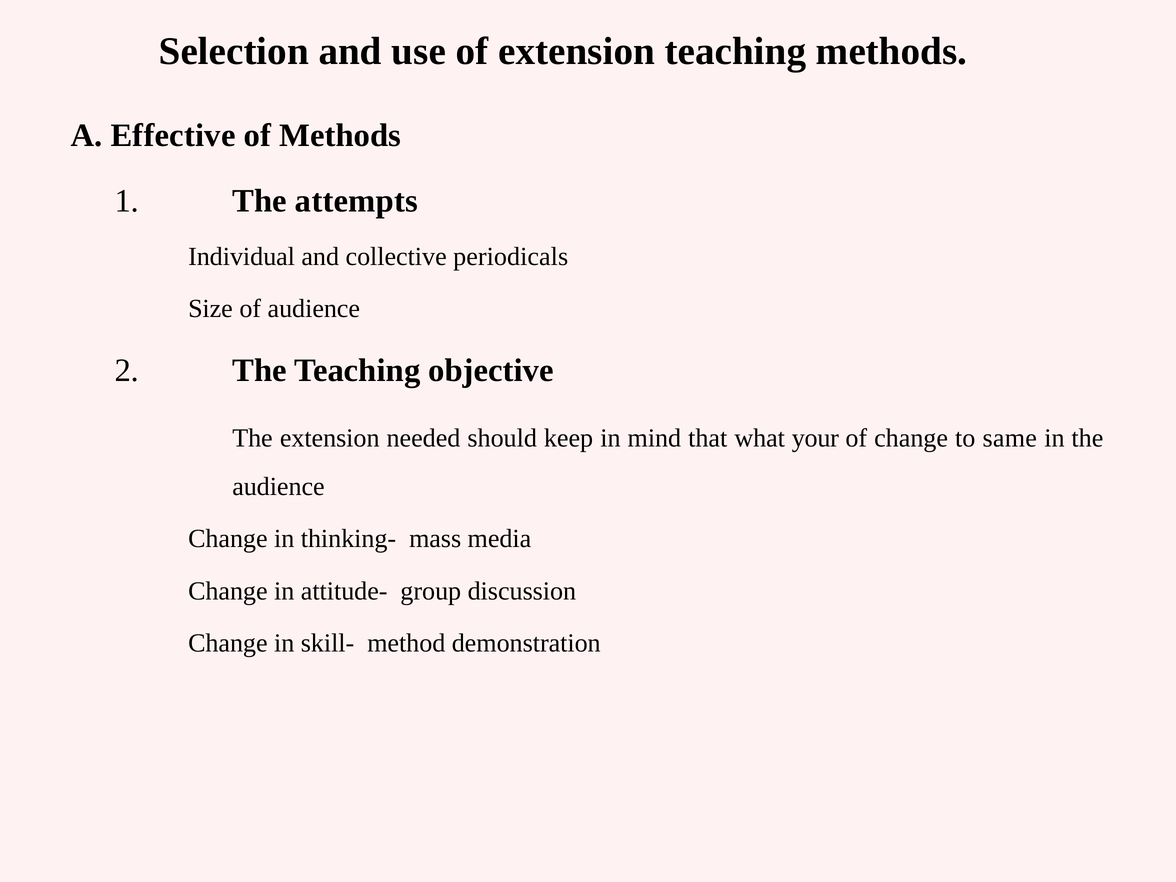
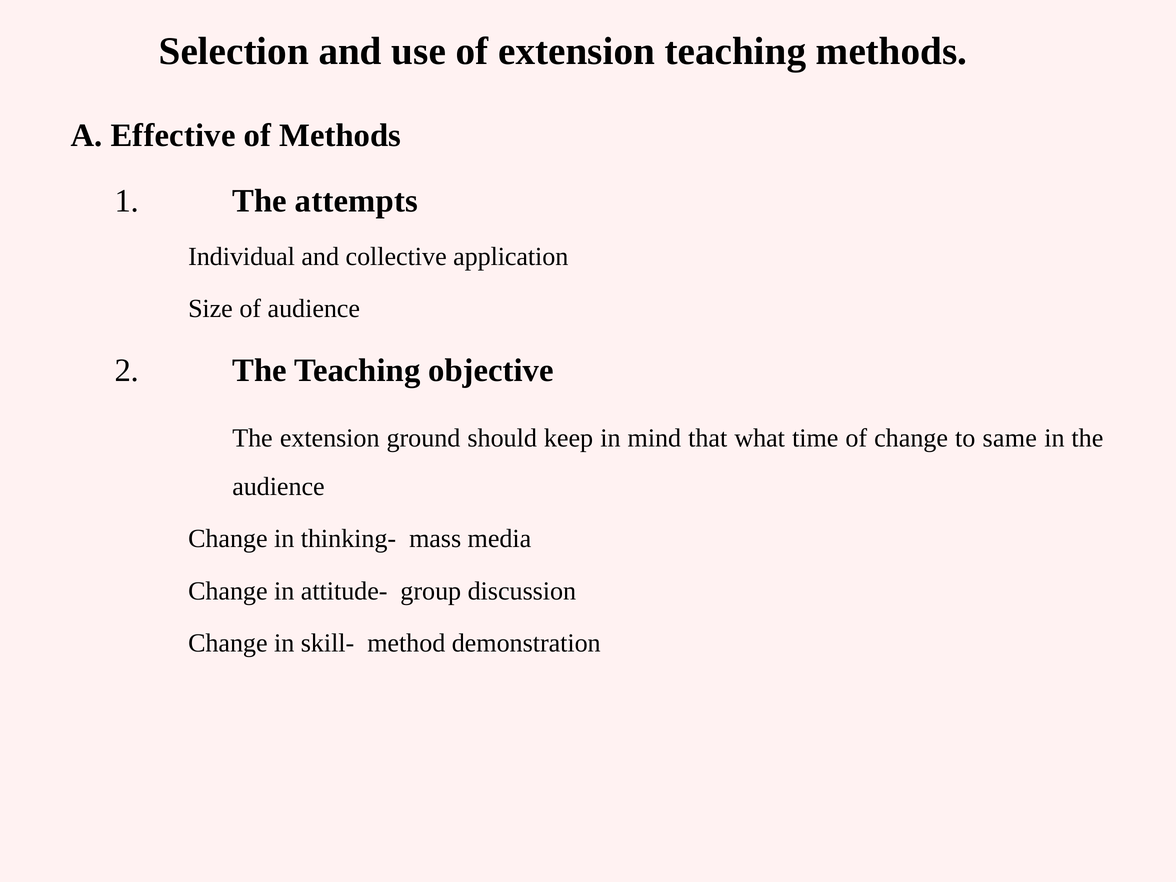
periodicals: periodicals -> application (511, 257)
needed: needed -> ground (423, 438)
your: your -> time (815, 438)
